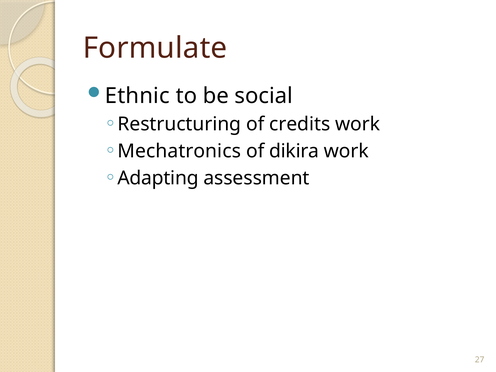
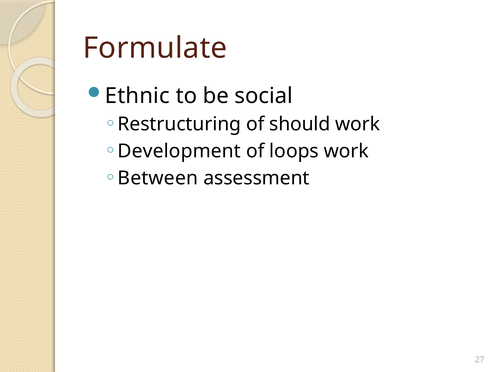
credits: credits -> should (300, 124)
Mechatronics: Mechatronics -> Development (179, 151)
dikira: dikira -> loops (294, 151)
Adapting: Adapting -> Between (158, 178)
